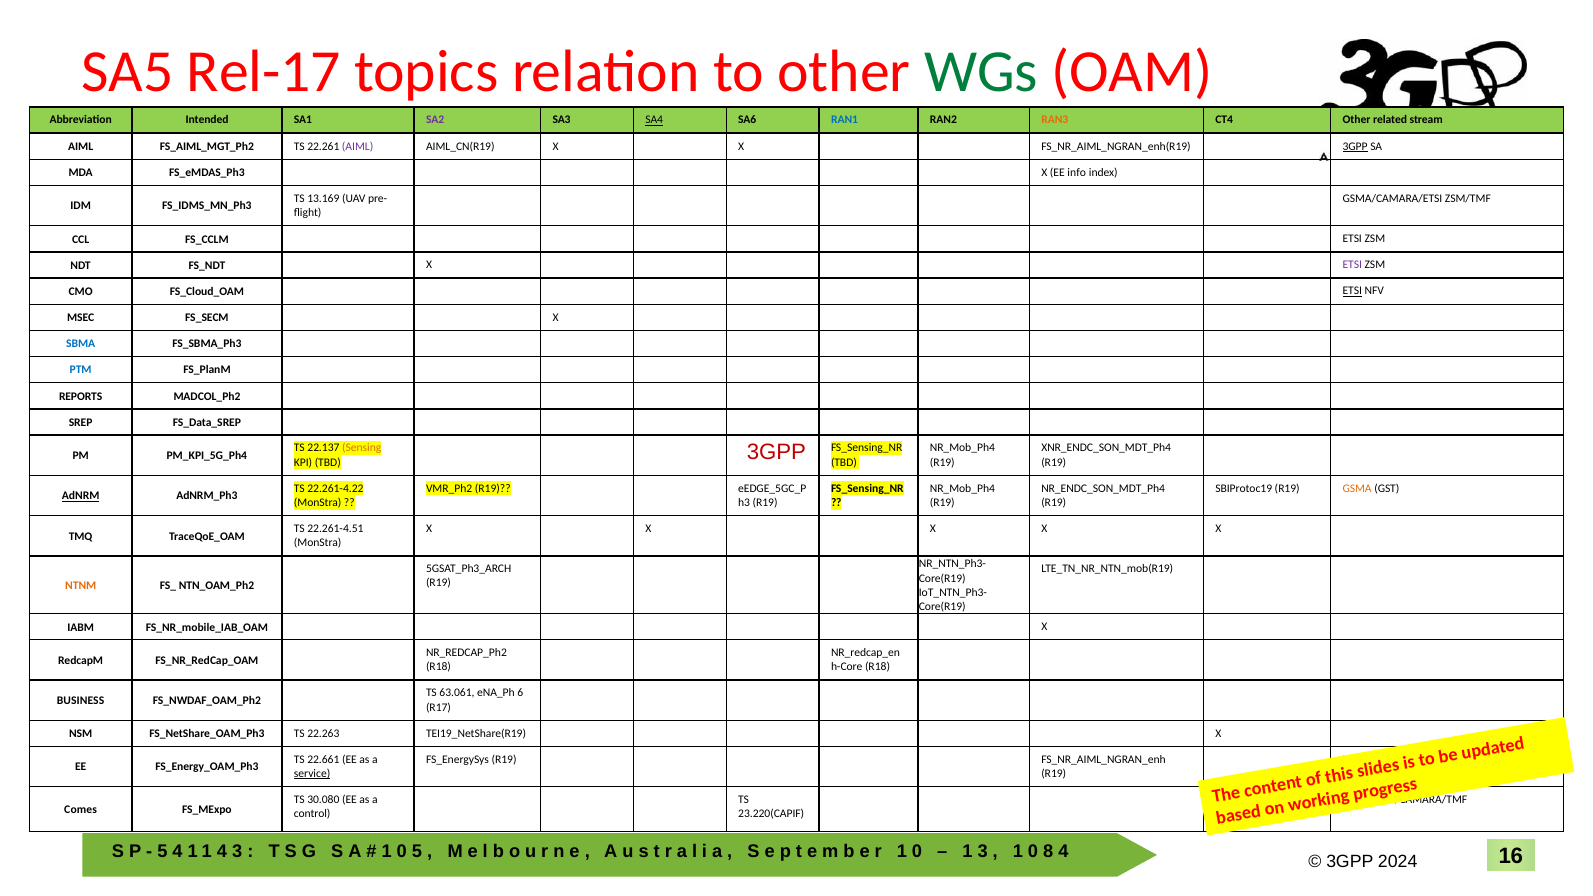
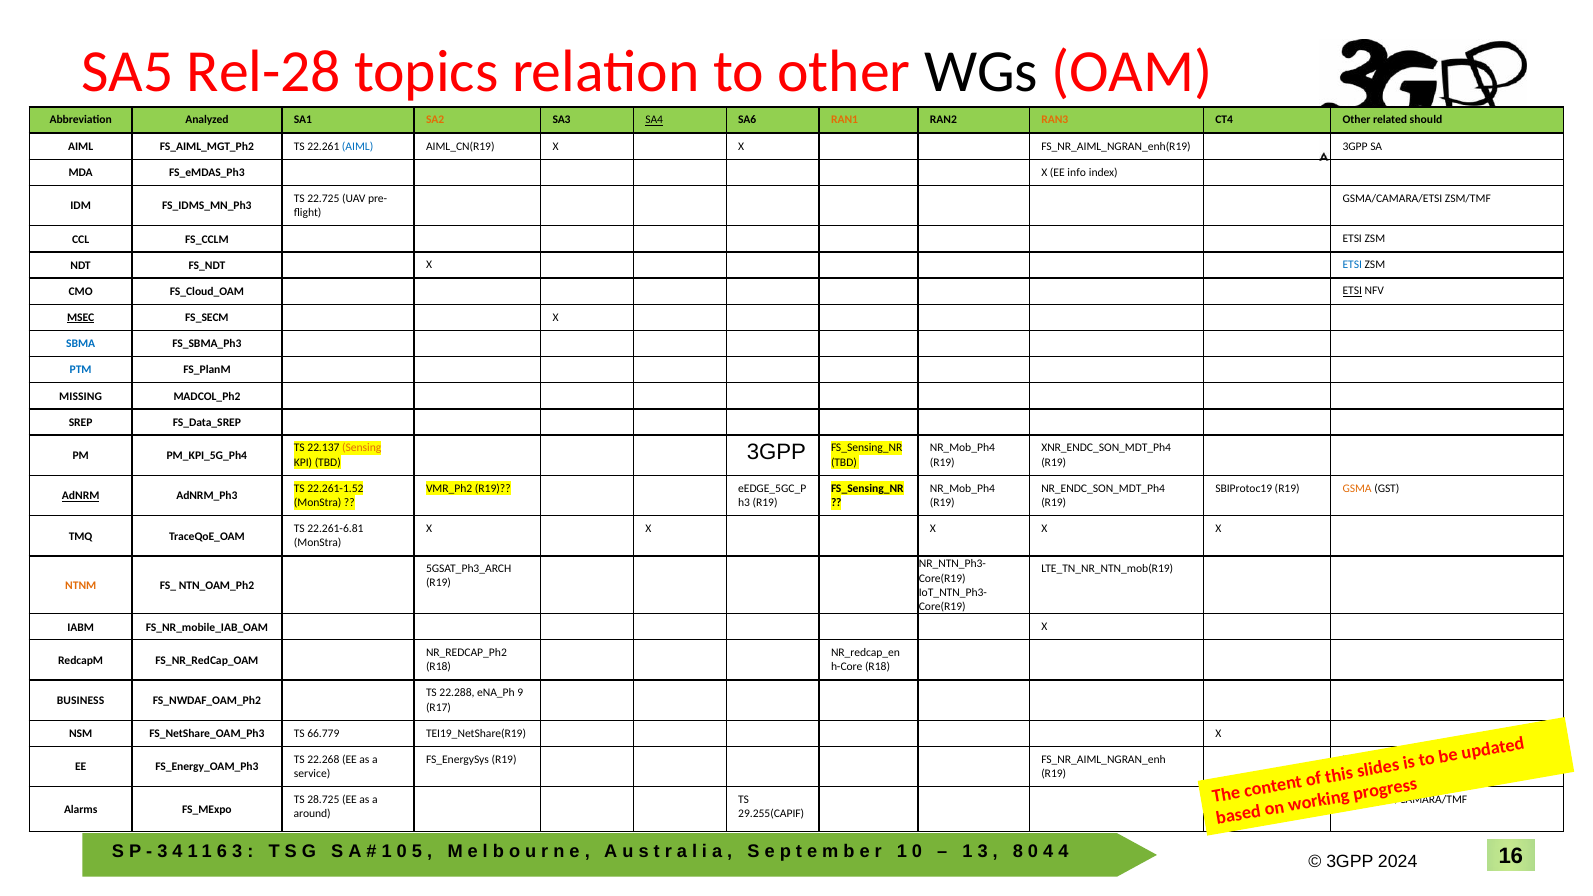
Rel-17: Rel-17 -> Rel-28 (264, 72)
WGs colour: green -> black (981, 72)
Intended: Intended -> Analyzed (207, 120)
SA2 colour: purple -> orange (435, 120)
RAN1 colour: blue -> orange (845, 120)
stream: stream -> should (1426, 120)
AIML colour: purple -> blue (358, 146)
3GPP underline: present -> none (1355, 146)
13.169: 13.169 -> 22.725 (323, 199)
ETSI colour: purple -> blue (1352, 265)
MSEC underline: none -> present (81, 318)
REPORTS: REPORTS -> MISSING (81, 396)
3GPP colour: red -> black (776, 452)
22.261-4.22: 22.261-4.22 -> 22.261-1.52 (335, 488)
22.261-4.51: 22.261-4.51 -> 22.261-6.81 (335, 529)
63.061: 63.061 -> 22.288 (457, 693)
6: 6 -> 9 (520, 693)
22.263: 22.263 -> 66.779 (323, 733)
22.661: 22.661 -> 22.268 (323, 760)
service underline: present -> none (312, 774)
30.080: 30.080 -> 28.725 (323, 800)
Comes: Comes -> Alarms (81, 810)
control: control -> around (312, 814)
23.220(CAPIF: 23.220(CAPIF -> 29.255(CAPIF (771, 814)
5: 5 -> 3 (162, 851)
4: 4 -> 6 (222, 851)
1: 1 -> 8 (1018, 851)
8: 8 -> 4 (1048, 851)
